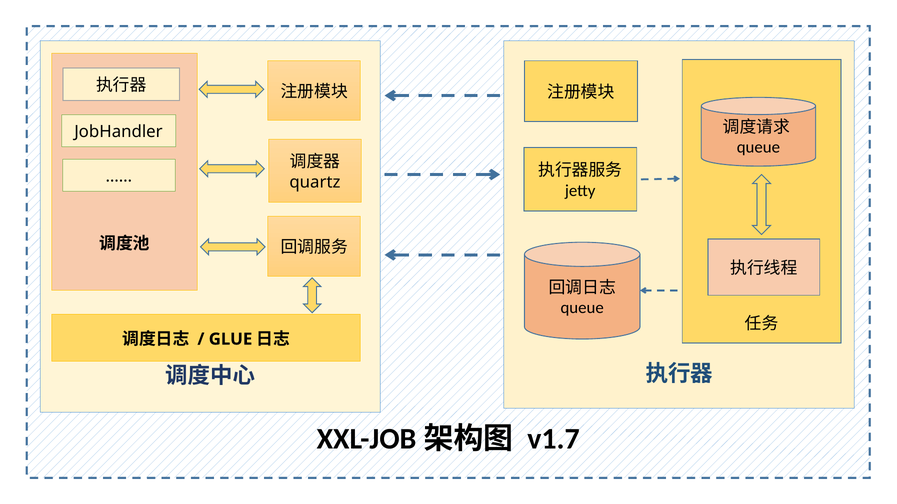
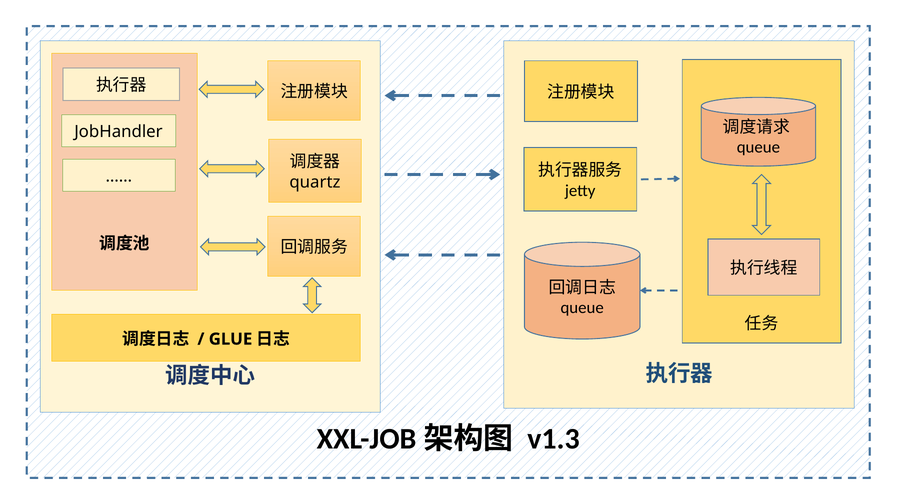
v1.7: v1.7 -> v1.3 (554, 439)
